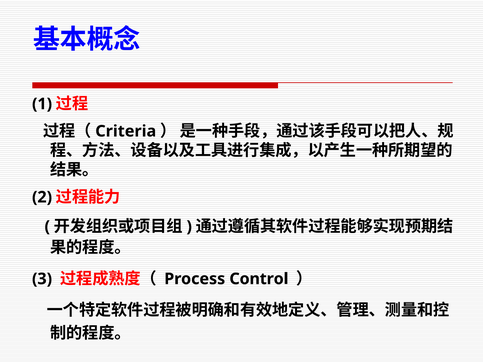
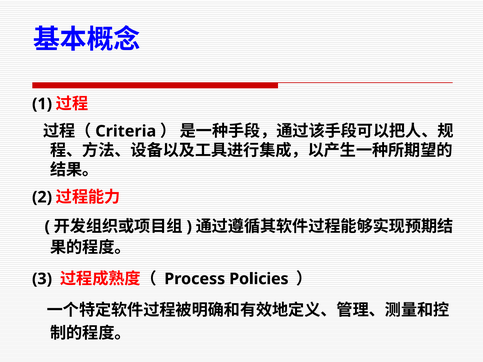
Control: Control -> Policies (259, 279)
